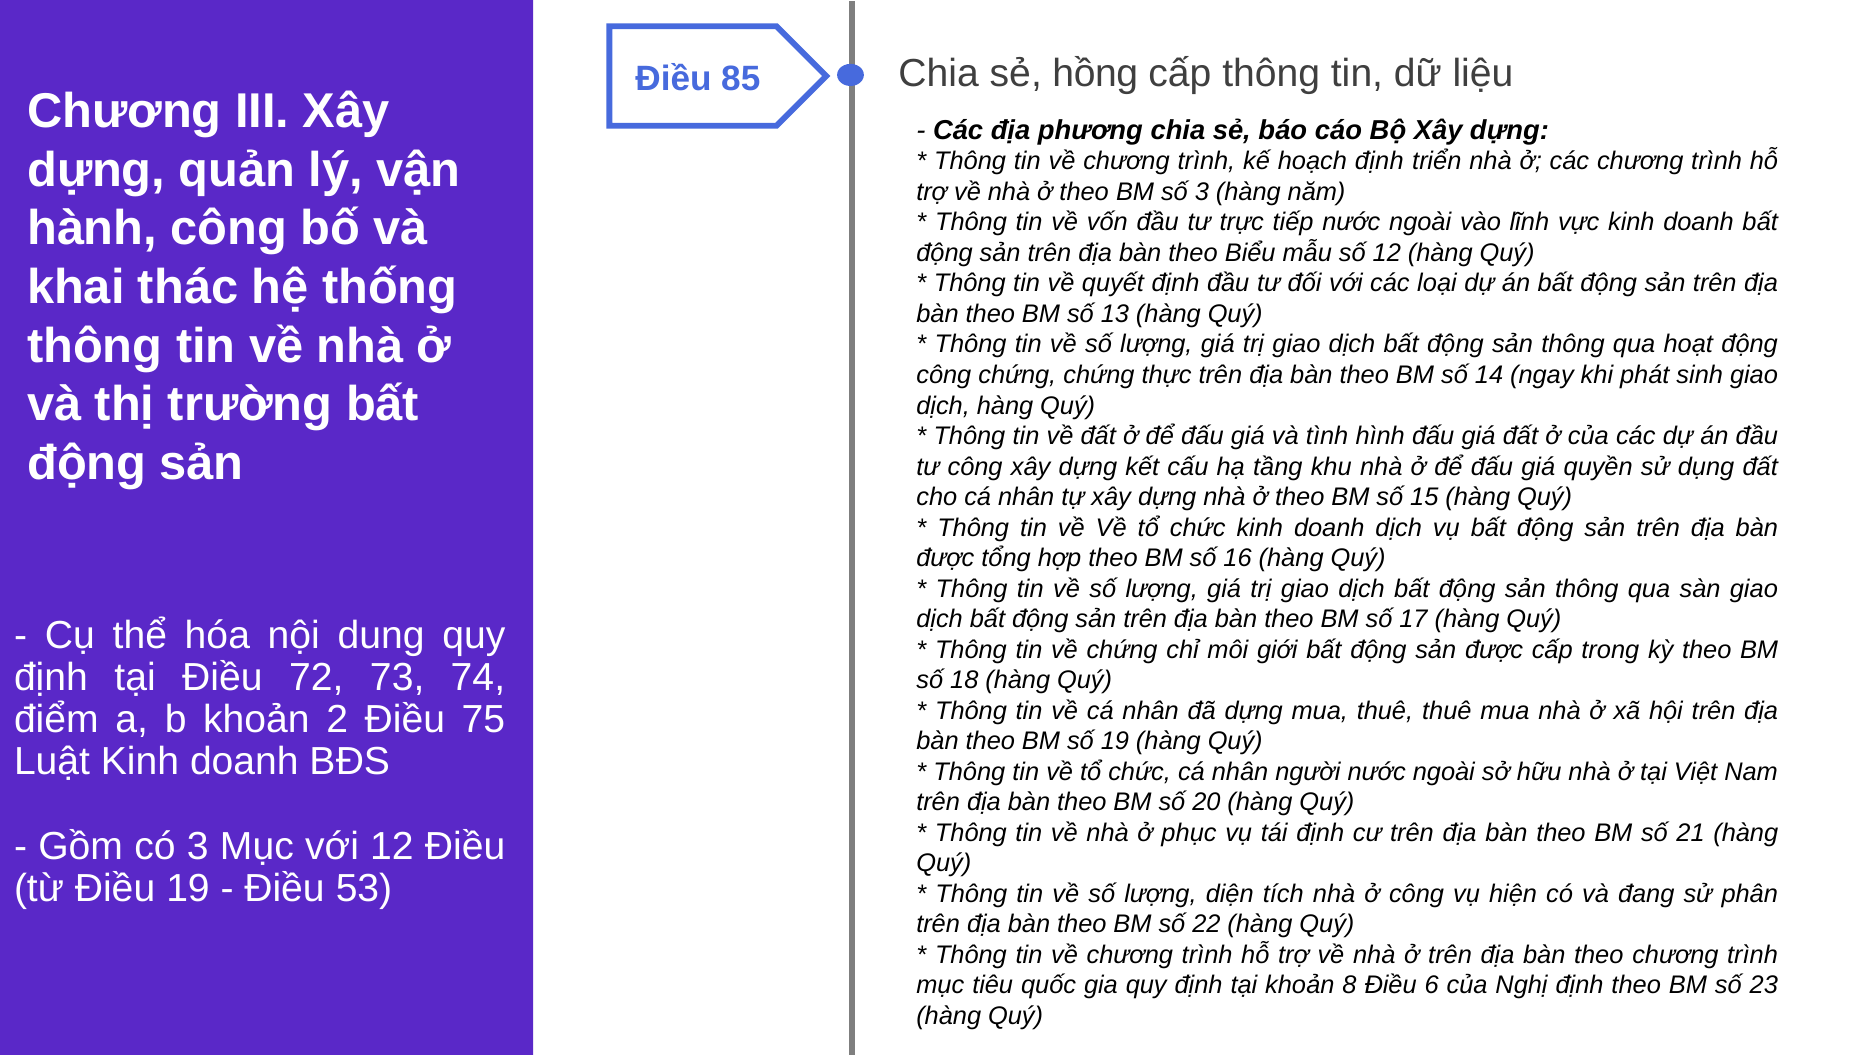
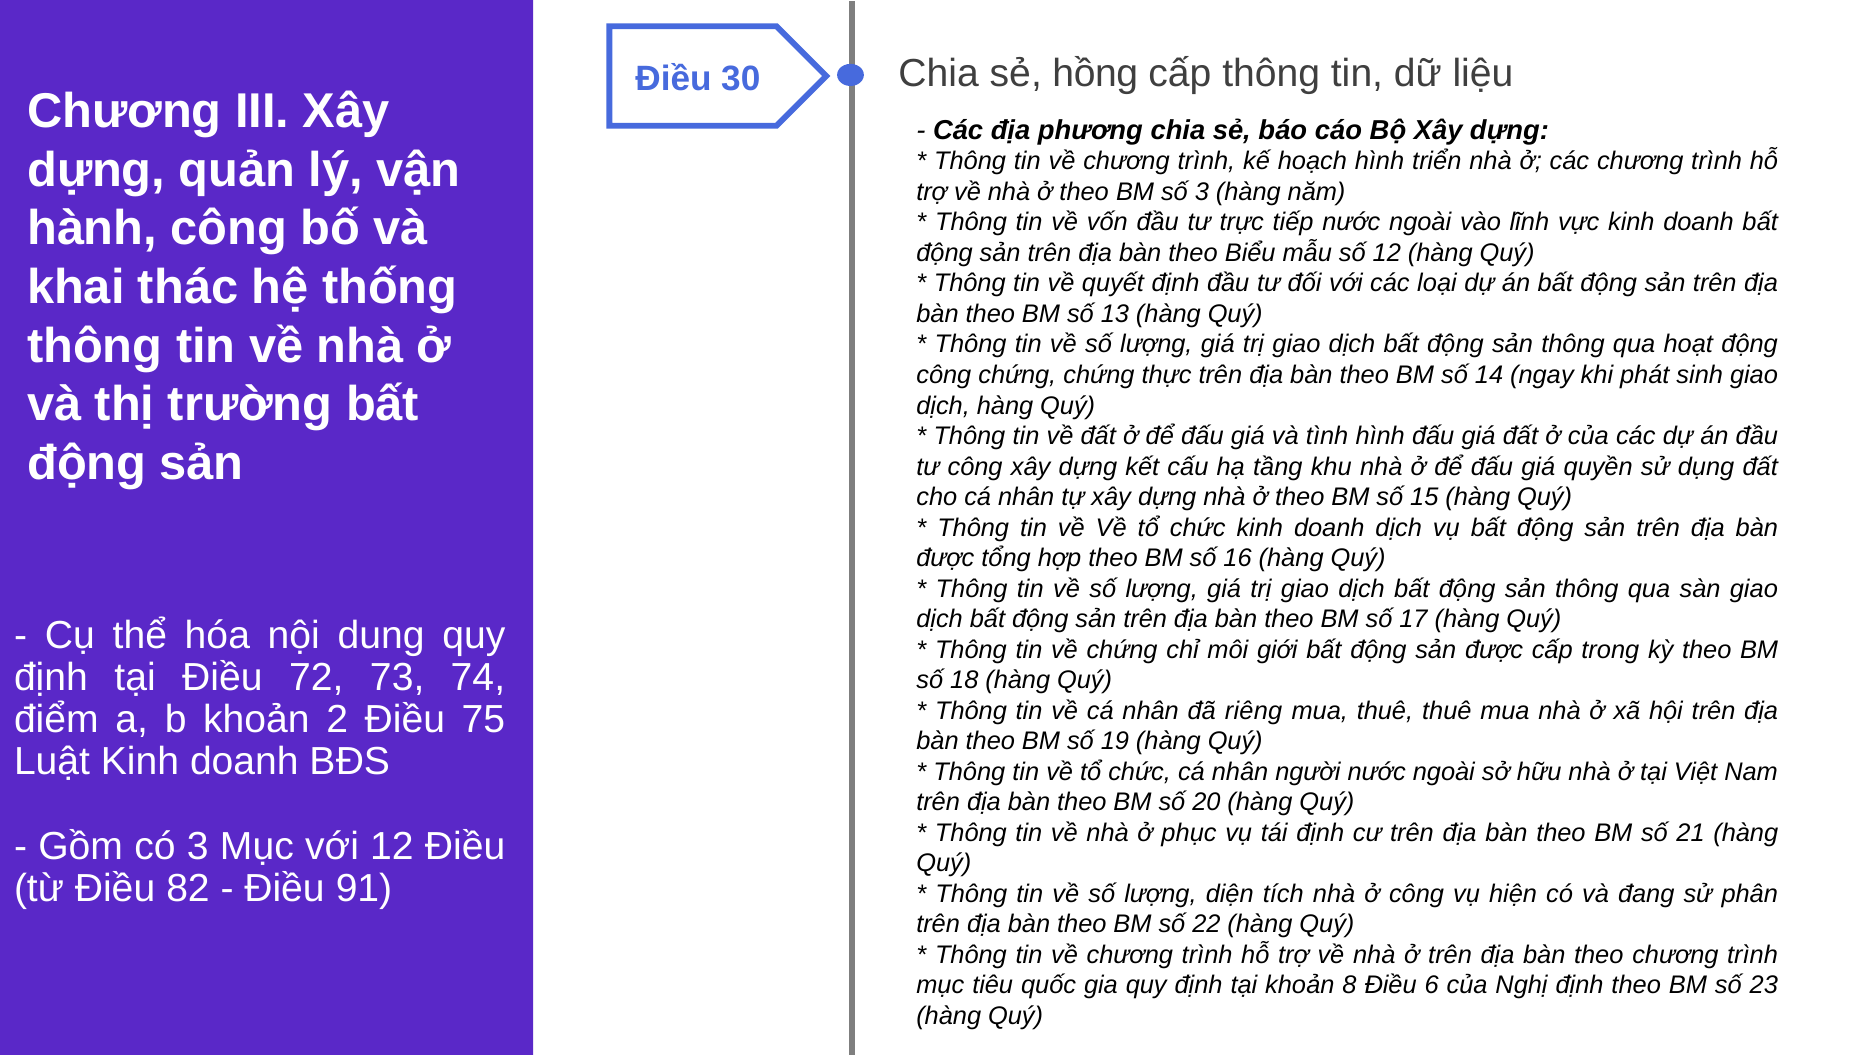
85: 85 -> 30 (741, 78)
hoạch định: định -> hình (1379, 161)
đã dựng: dựng -> riêng (1254, 711)
Điều 19: 19 -> 82 (188, 888)
53: 53 -> 91 (364, 888)
